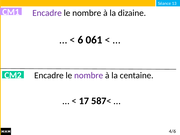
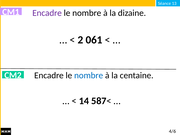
6: 6 -> 2 (80, 40)
nombre colour: purple -> blue (89, 75)
17: 17 -> 14 (84, 101)
